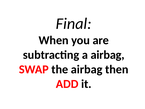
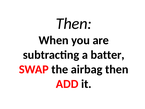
Final: Final -> Then (74, 24)
a airbag: airbag -> batter (108, 55)
